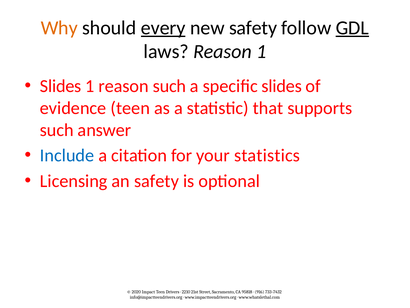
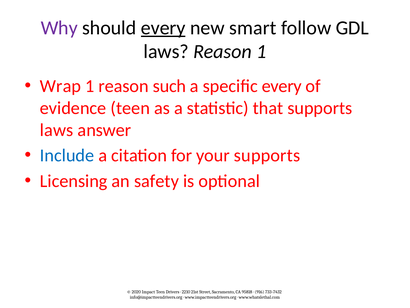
Why colour: orange -> purple (59, 28)
new safety: safety -> smart (253, 28)
GDL underline: present -> none (352, 28)
Slides: Slides -> Wrap (61, 86)
specific slides: slides -> every (282, 86)
such: such -> laws (57, 130)
your statistics: statistics -> supports (267, 155)
